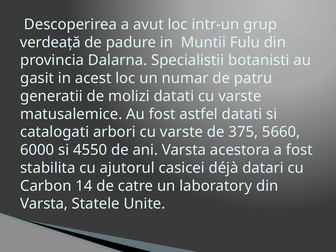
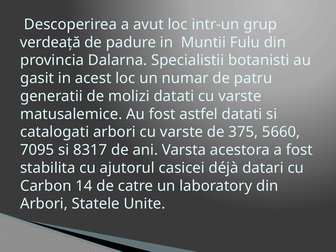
6000: 6000 -> 7095 (37, 150)
4550: 4550 -> 8317 (90, 150)
Varsta: Varsta -> Arbori (44, 204)
